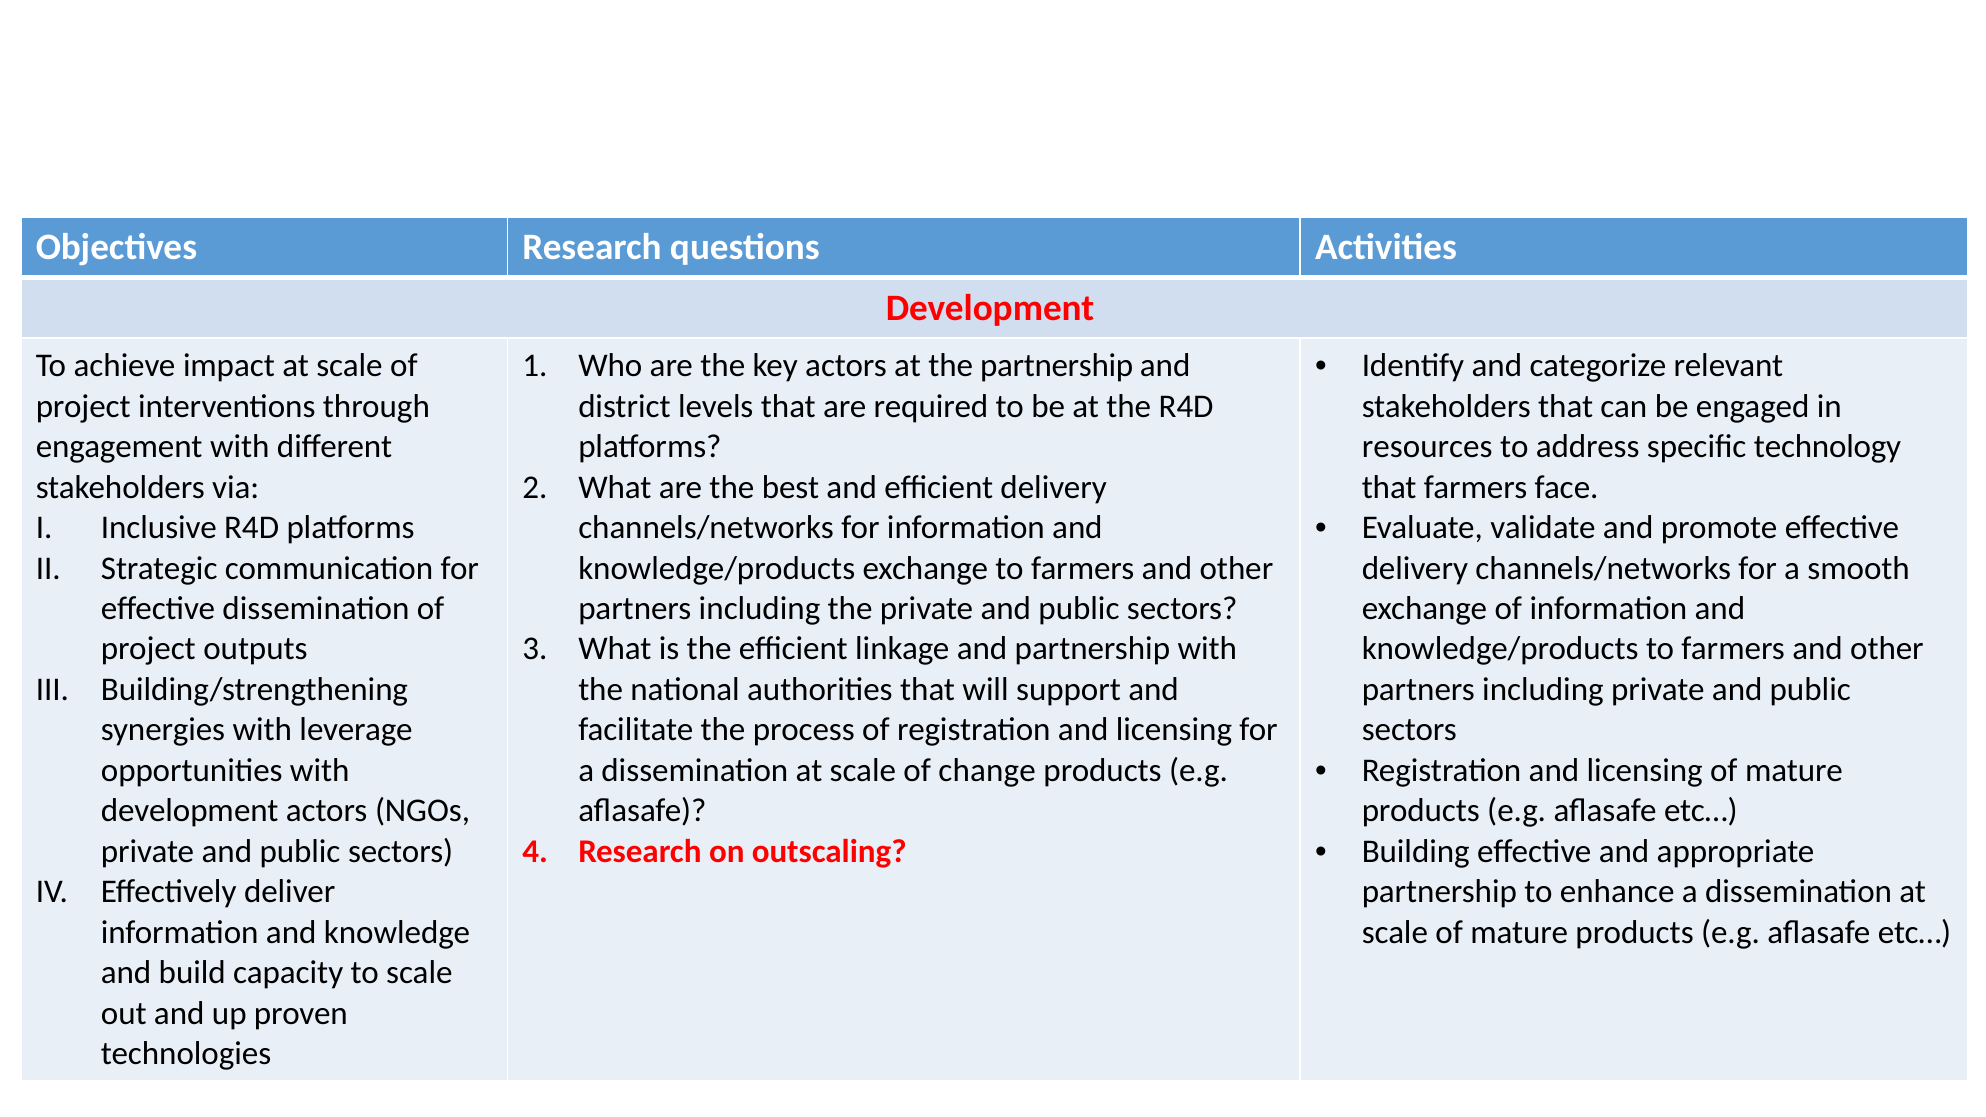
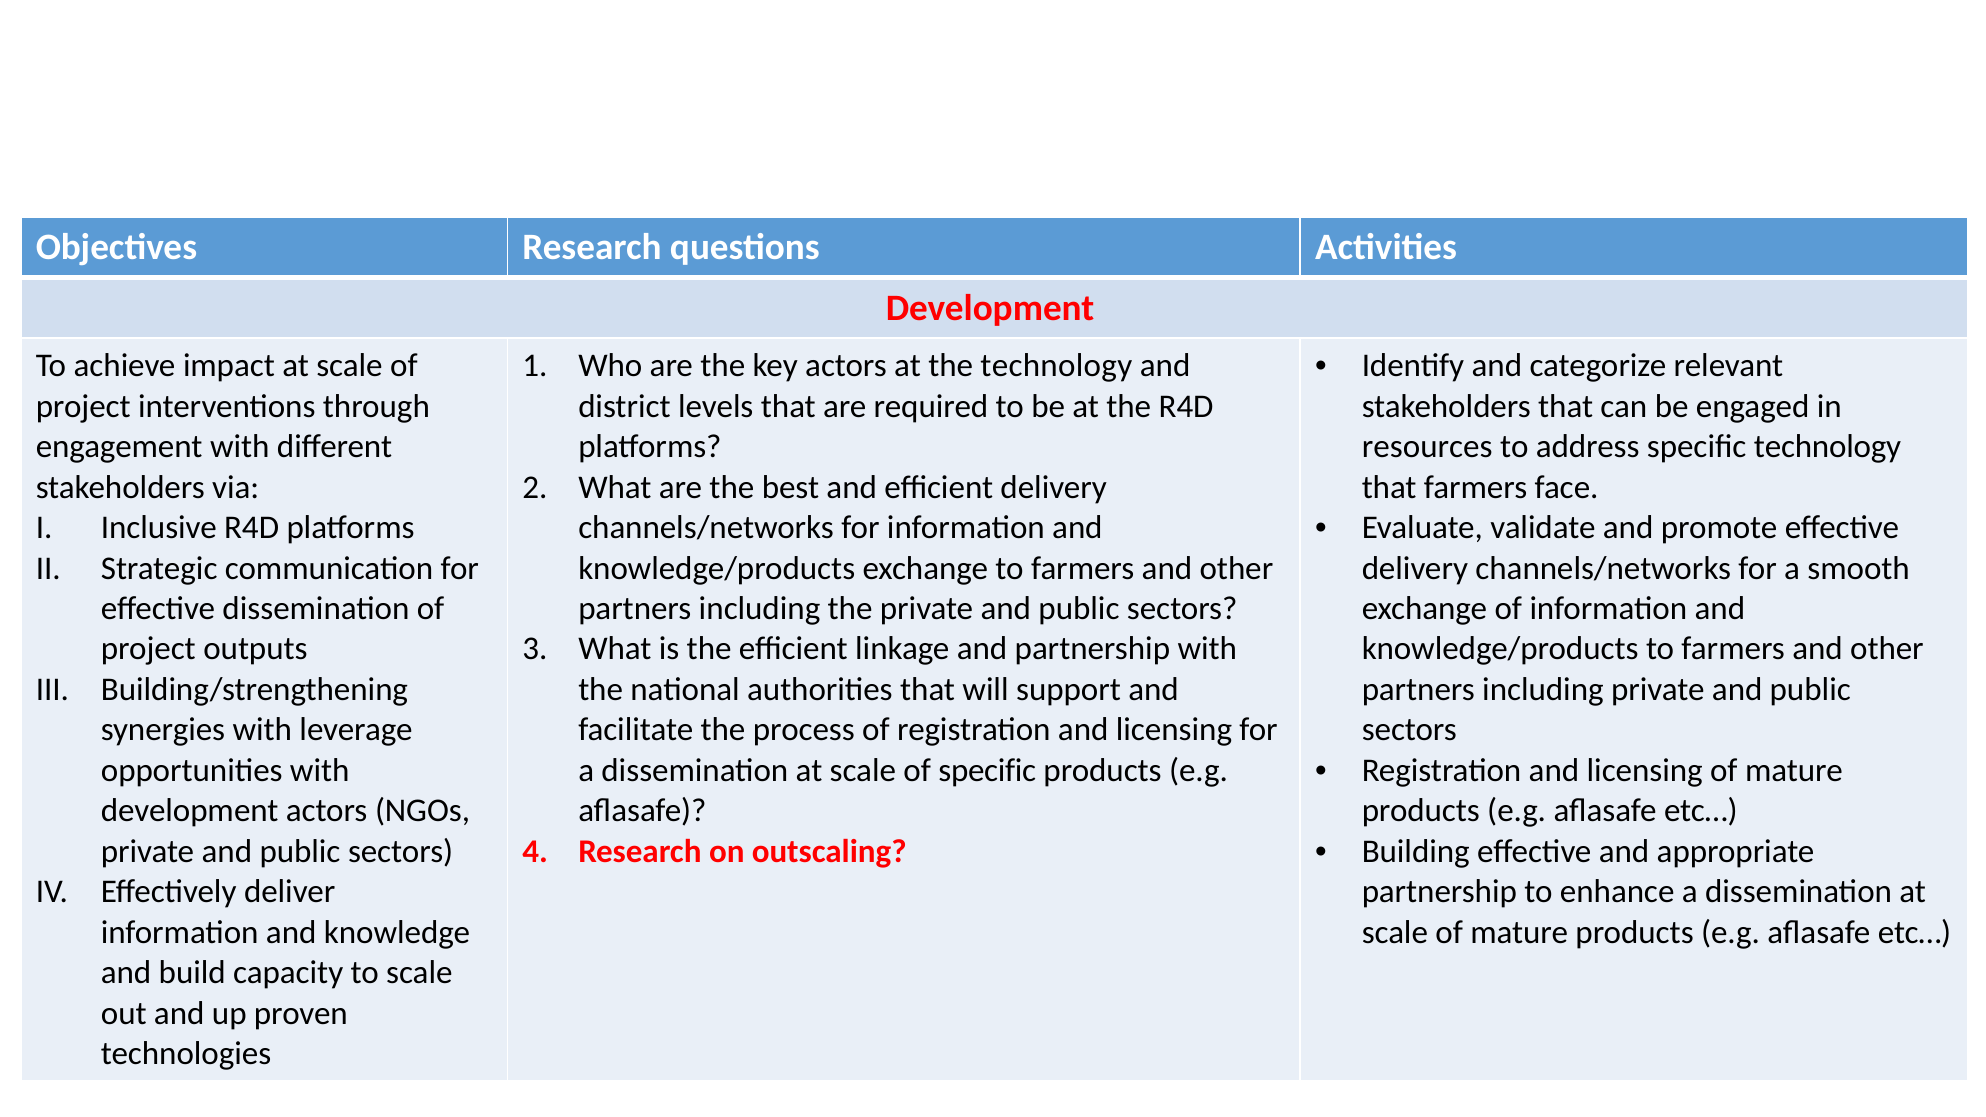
the partnership: partnership -> technology (1056, 366)
of change: change -> specific (987, 771)
